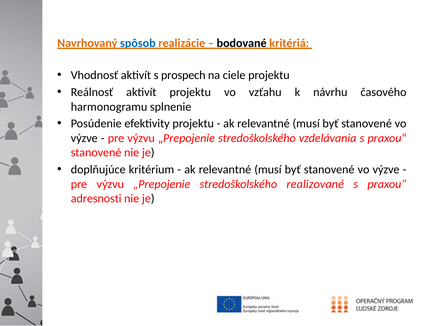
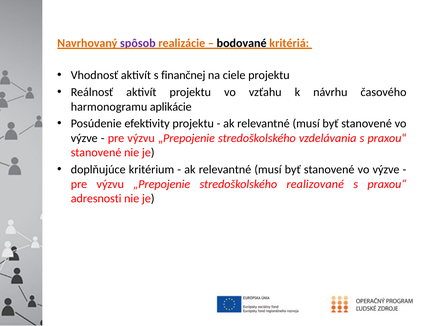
spôsob colour: blue -> purple (138, 43)
prospech: prospech -> finančnej (183, 75)
splnenie: splnenie -> aplikácie (171, 107)
